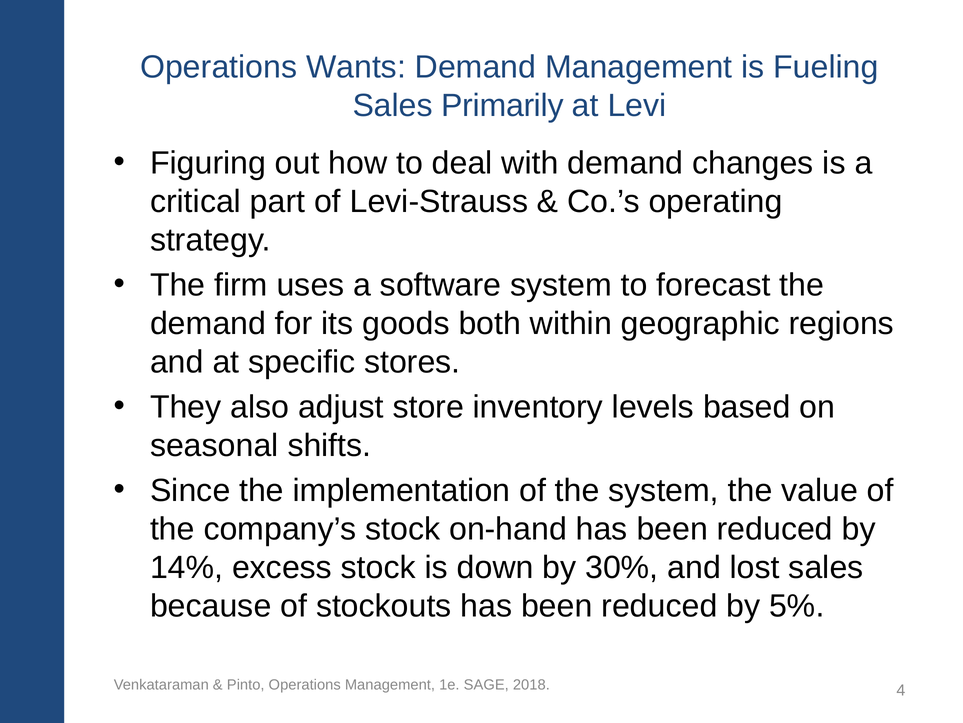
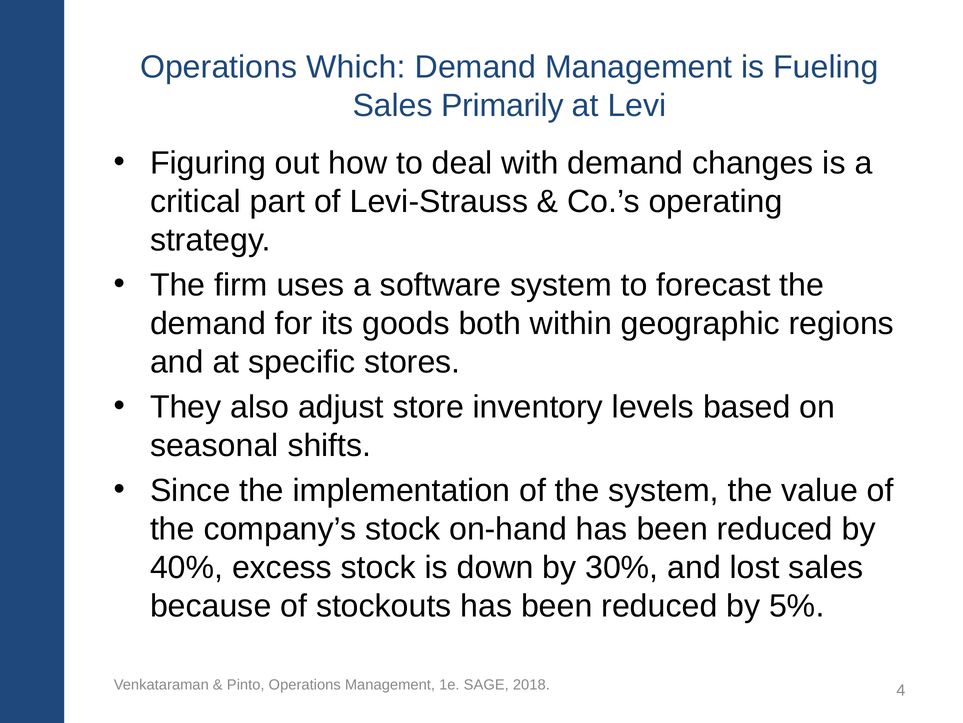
Wants: Wants -> Which (356, 67)
14%: 14% -> 40% (187, 567)
